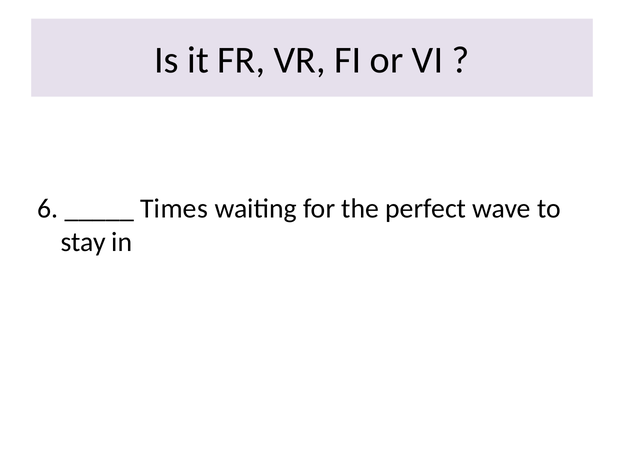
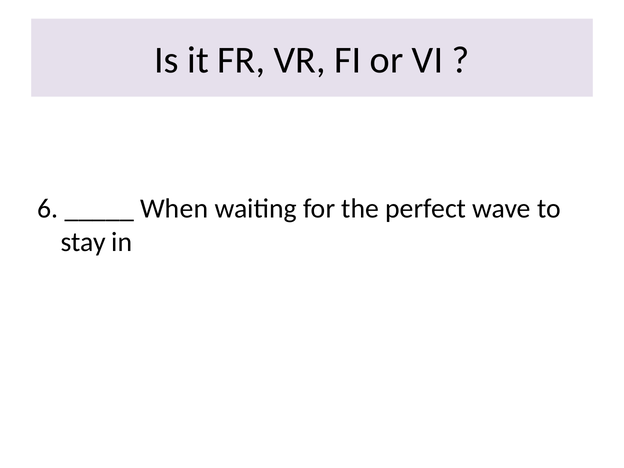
Times: Times -> When (174, 209)
